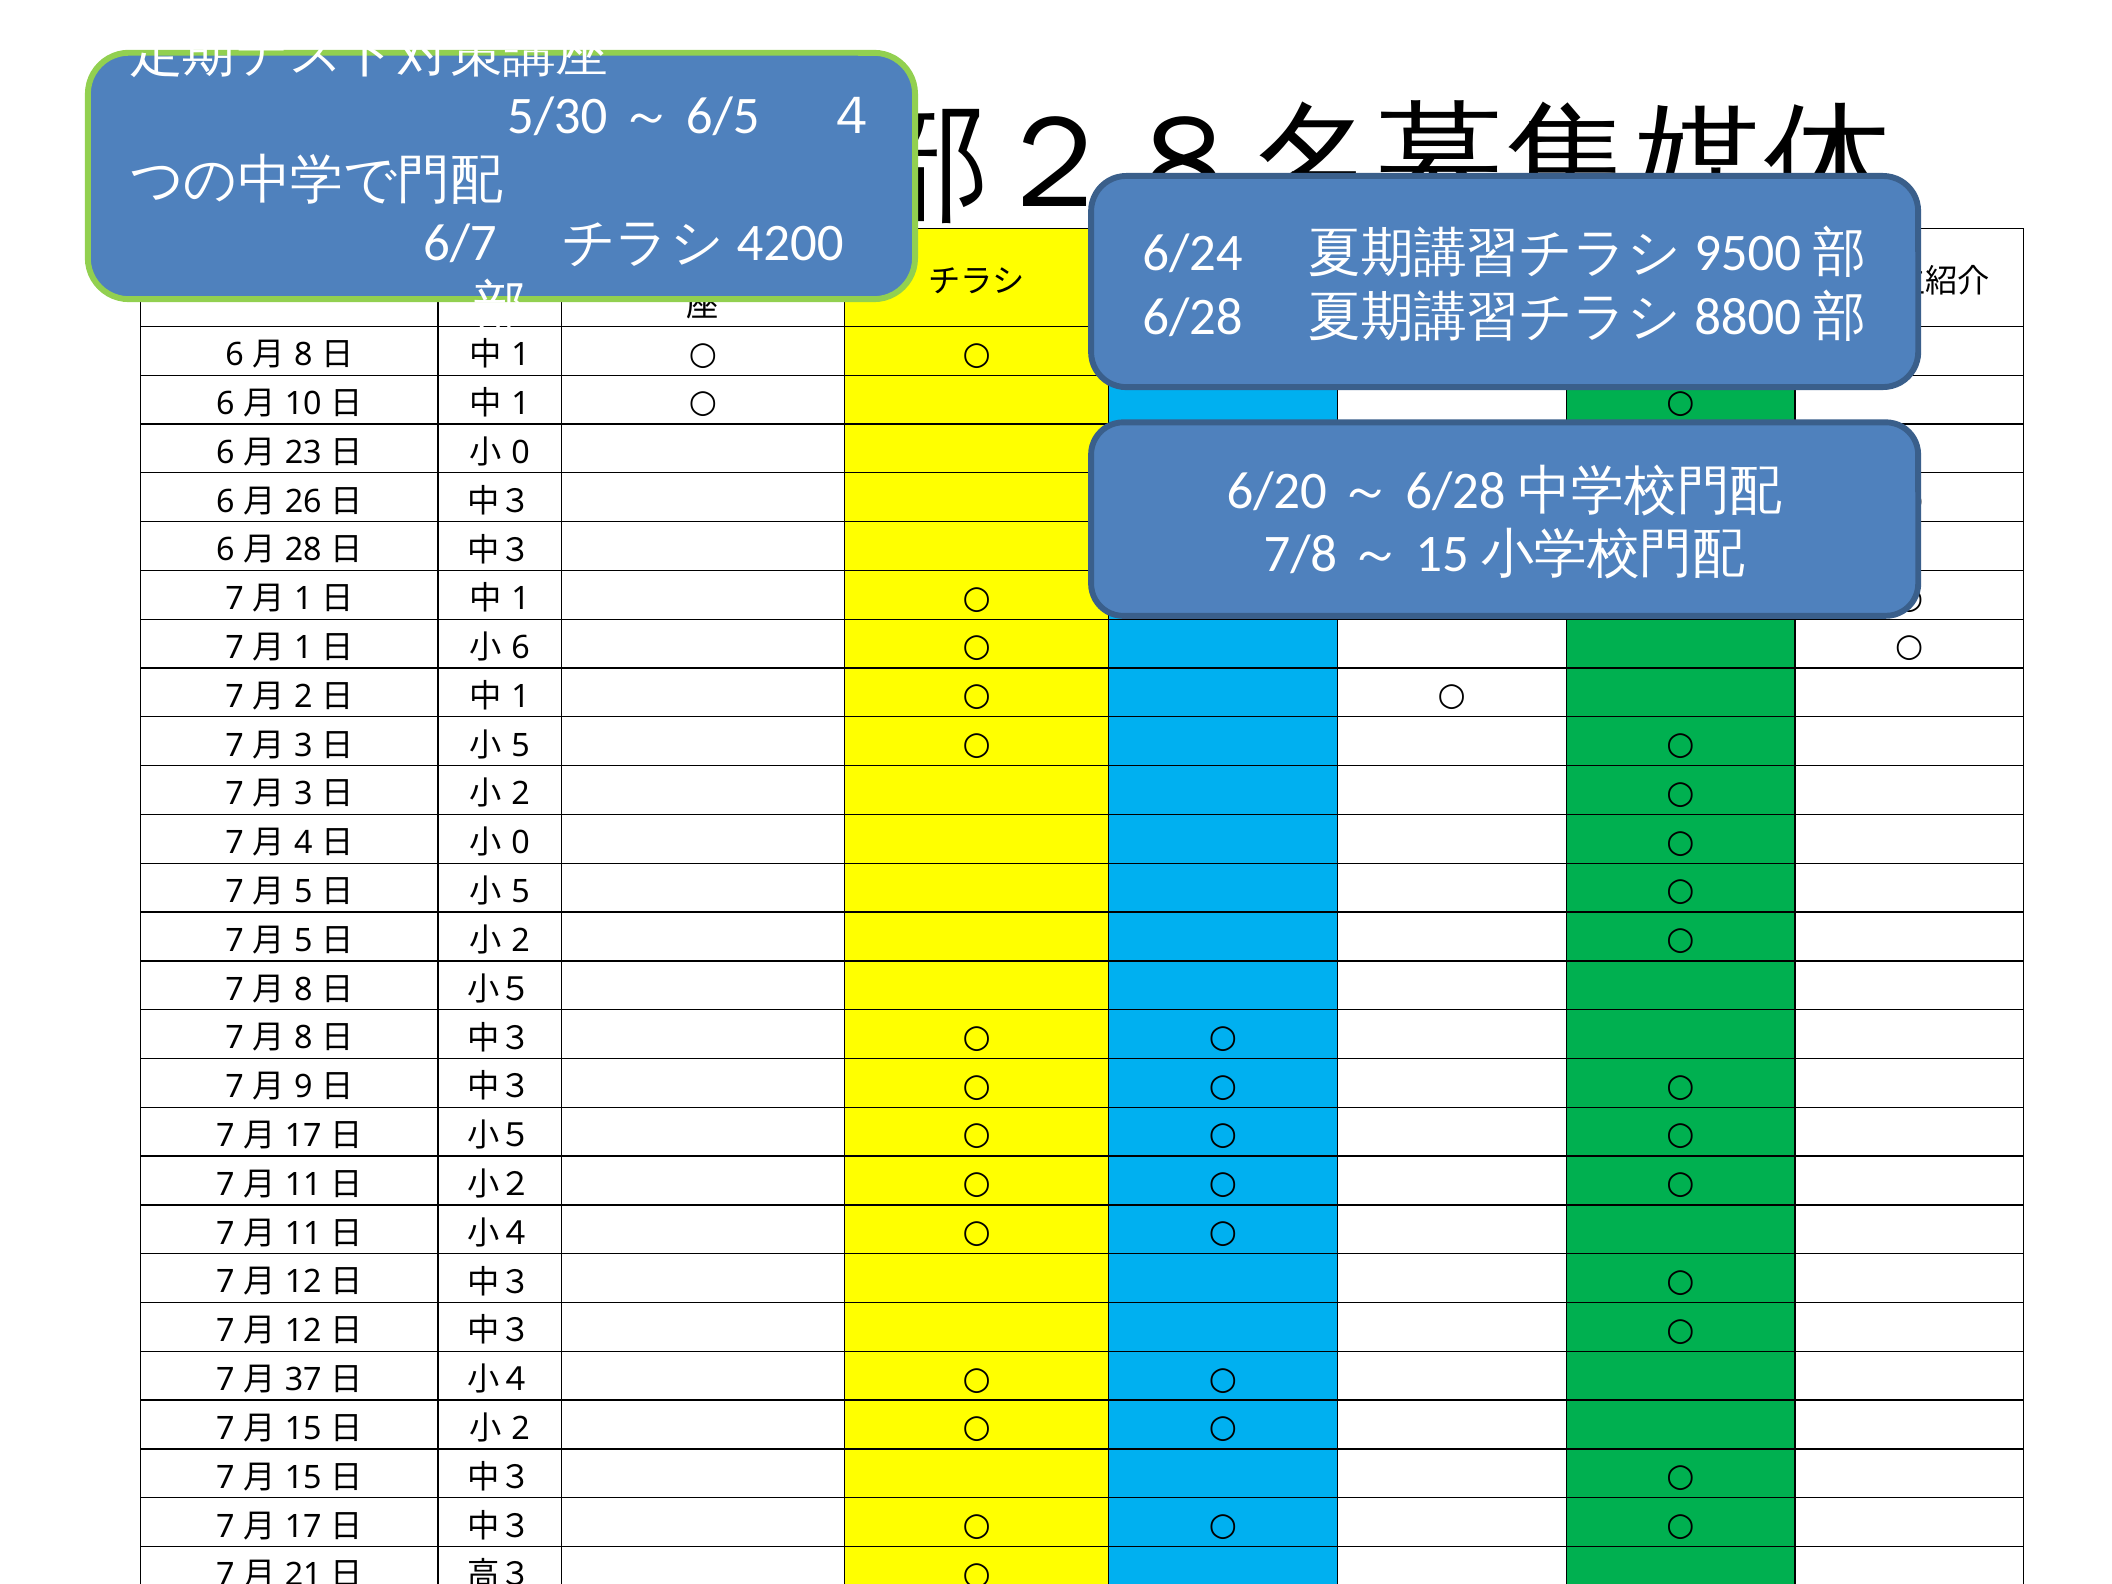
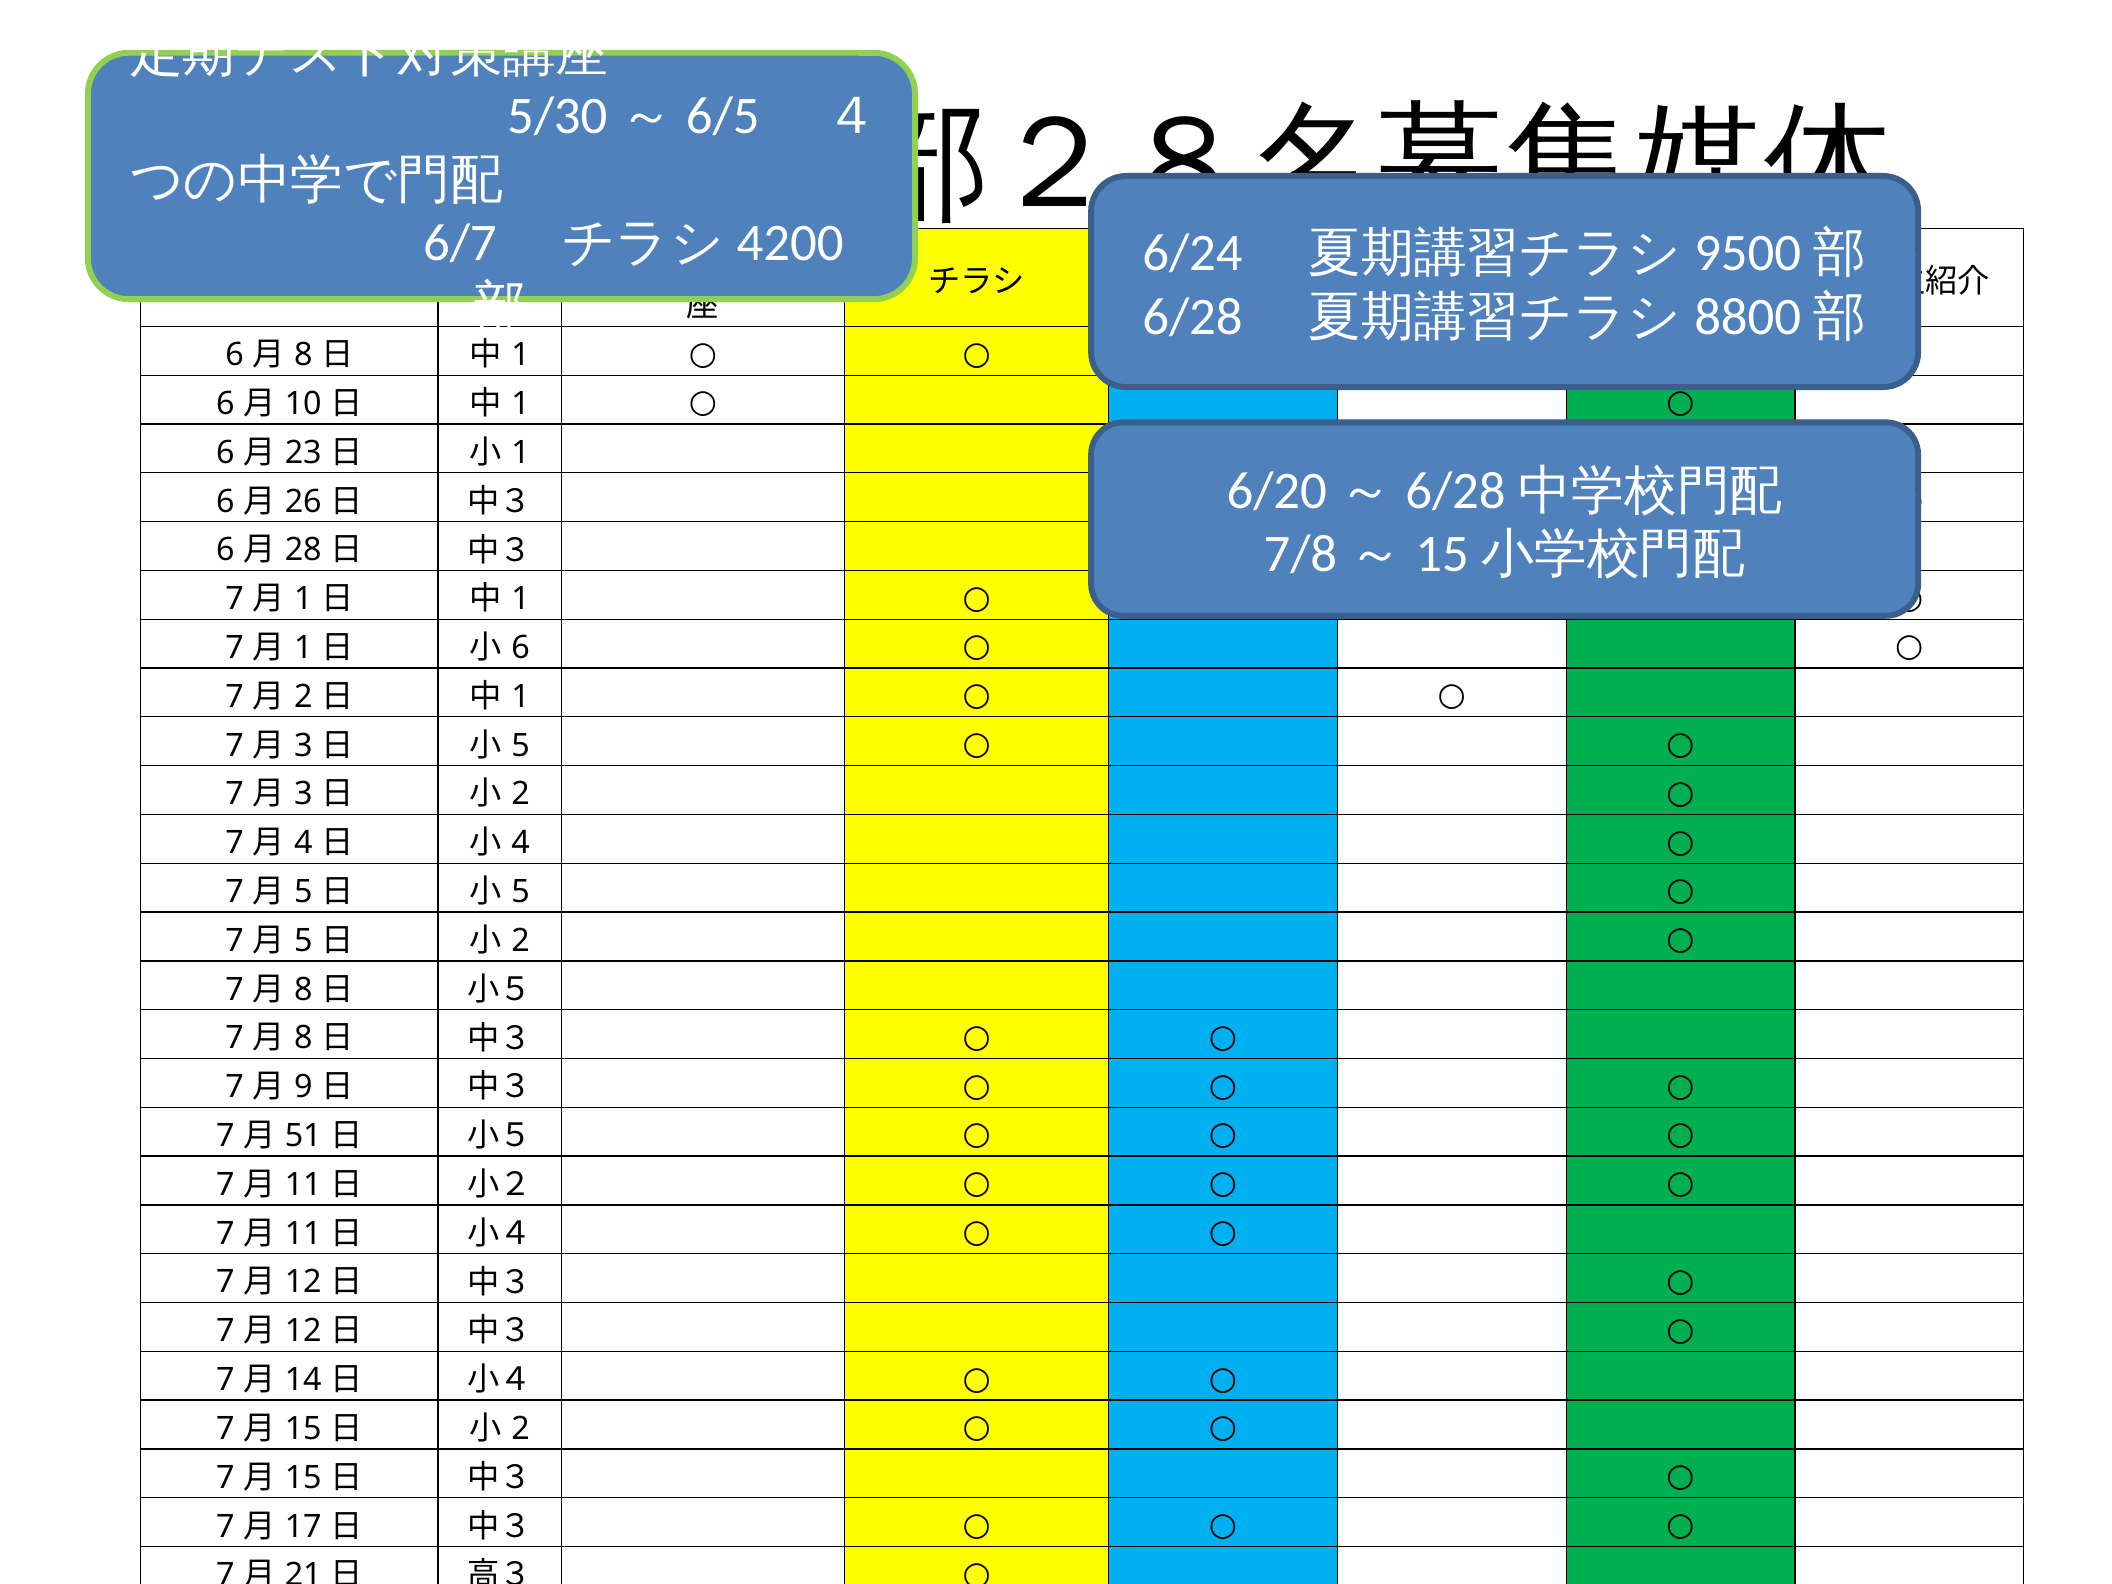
0: 0 -> 1 (521, 453)
0: 0 -> 4 (521, 843)
17: 17 -> 51 (303, 1136)
37: 37 -> 14 (303, 1380)
